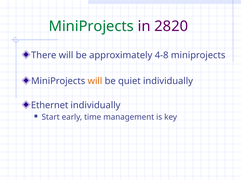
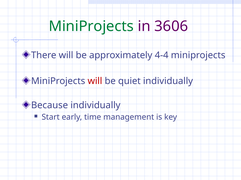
2820: 2820 -> 3606 (171, 26)
4-8: 4-8 -> 4-4 (162, 55)
will colour: orange -> red (95, 81)
Ethernet: Ethernet -> Because (50, 106)
